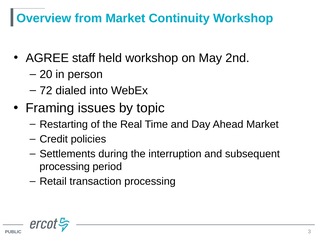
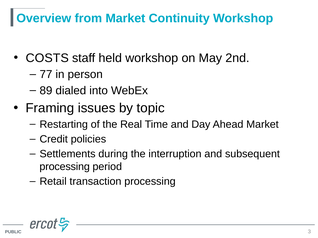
AGREE: AGREE -> COSTS (47, 58)
20: 20 -> 77 (46, 75)
72: 72 -> 89 (46, 91)
